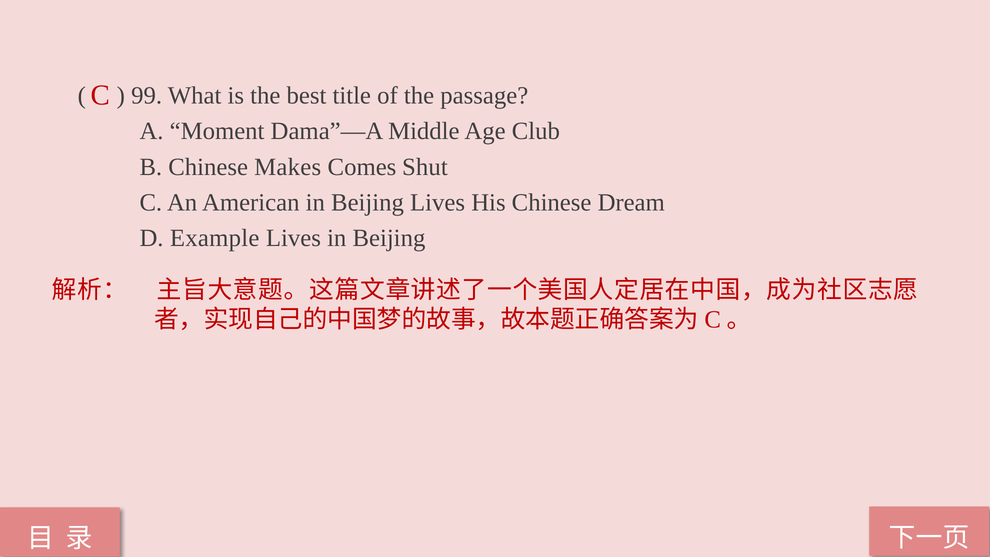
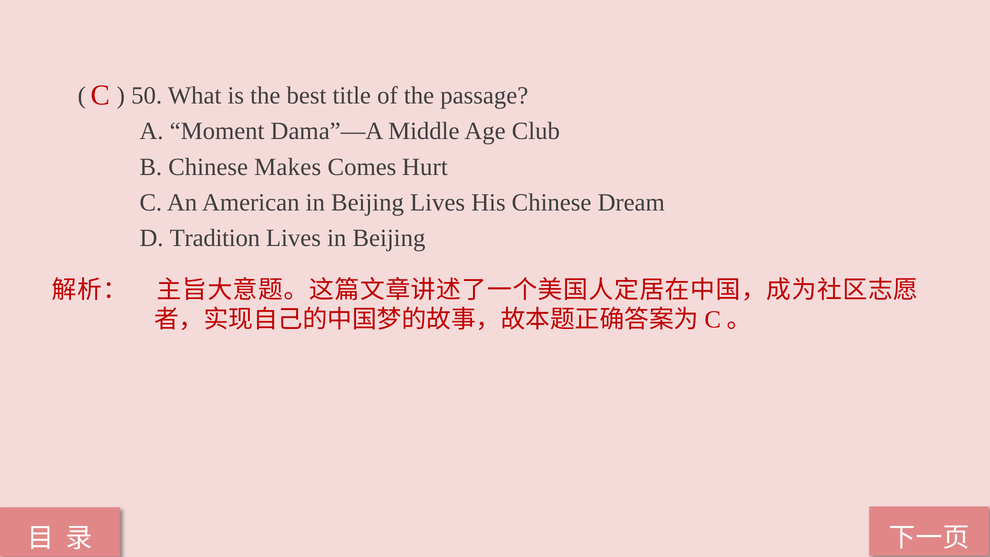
99: 99 -> 50 (147, 96)
Shut: Shut -> Hurt (425, 167)
Example: Example -> Tradition (215, 238)
